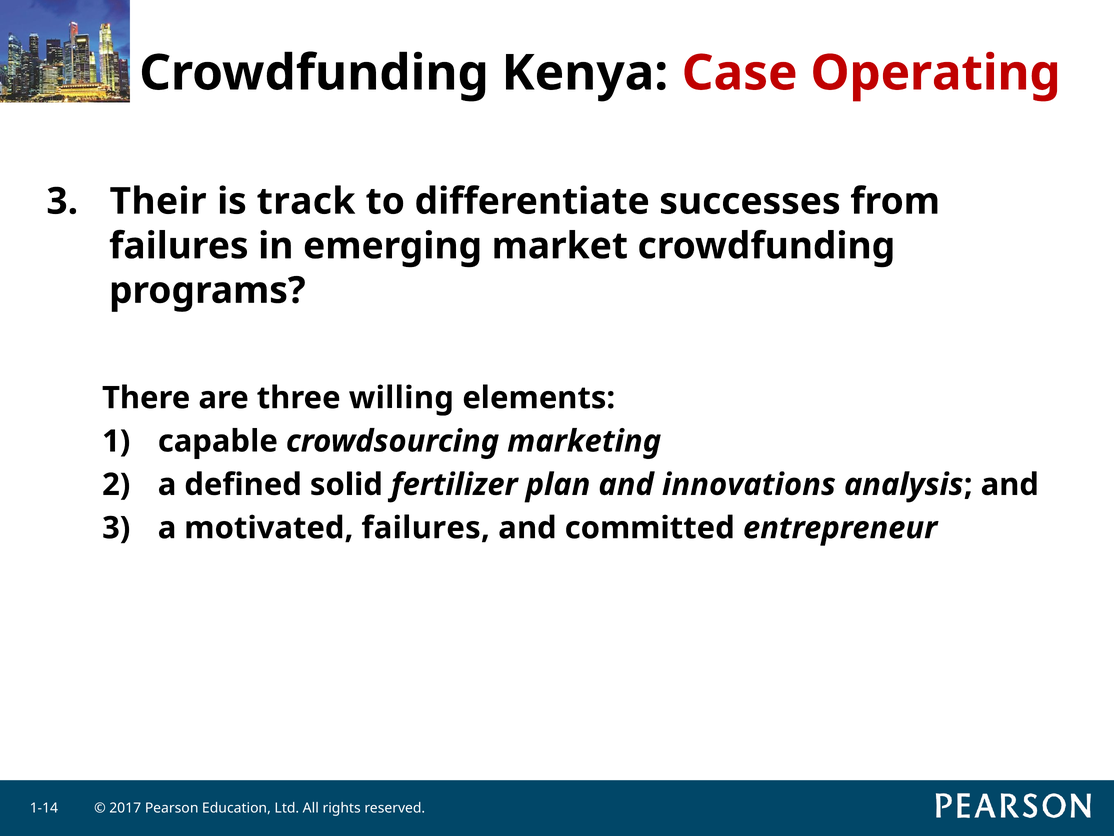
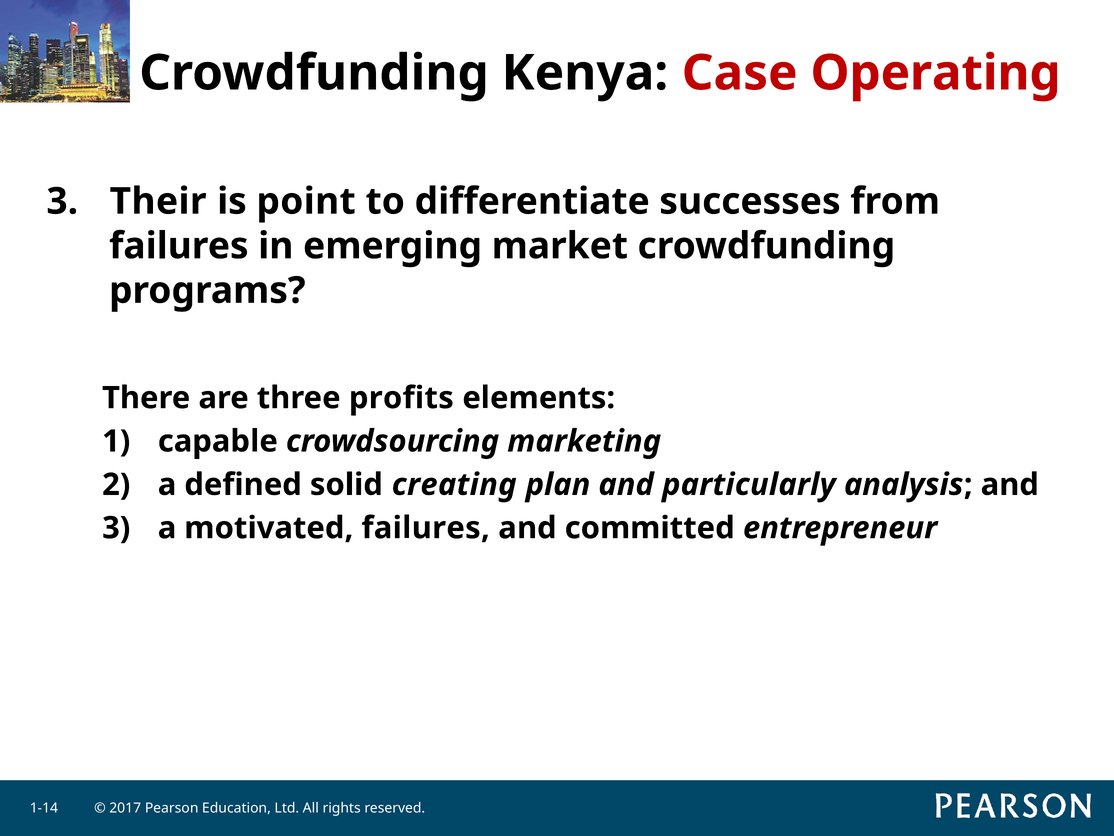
track: track -> point (306, 201)
willing: willing -> profits (401, 398)
fertilizer: fertilizer -> creating (454, 484)
innovations: innovations -> particularly (749, 484)
